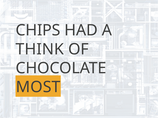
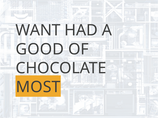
CHIPS: CHIPS -> WANT (38, 30)
THINK: THINK -> GOOD (40, 49)
